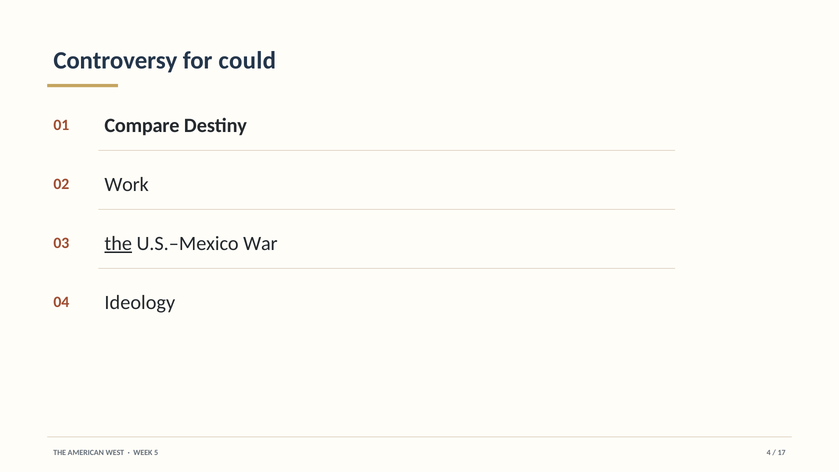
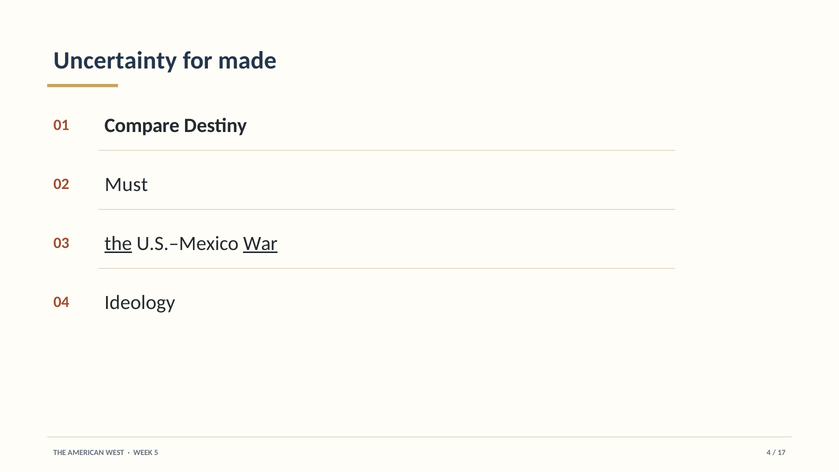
Controversy: Controversy -> Uncertainty (115, 60)
could: could -> made (247, 60)
Work: Work -> Must (126, 185)
War underline: none -> present (260, 244)
